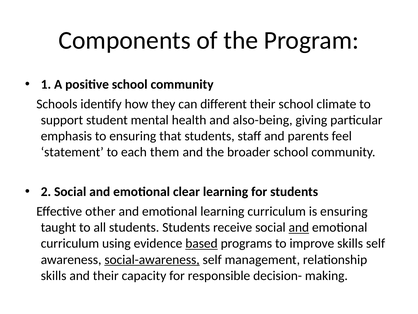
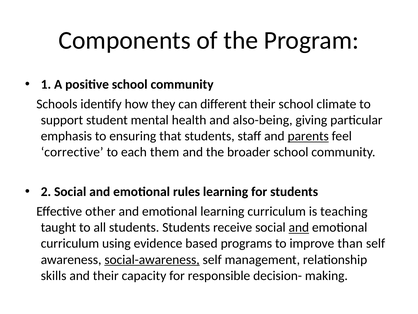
parents underline: none -> present (308, 136)
statement: statement -> corrective (72, 152)
clear: clear -> rules (187, 191)
is ensuring: ensuring -> teaching (344, 211)
based underline: present -> none (202, 243)
improve skills: skills -> than (350, 243)
